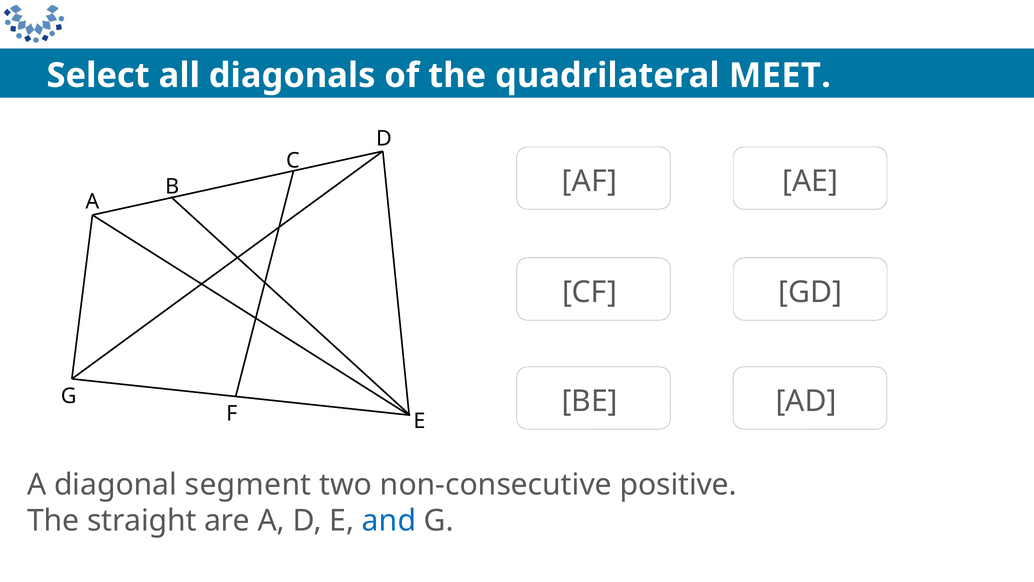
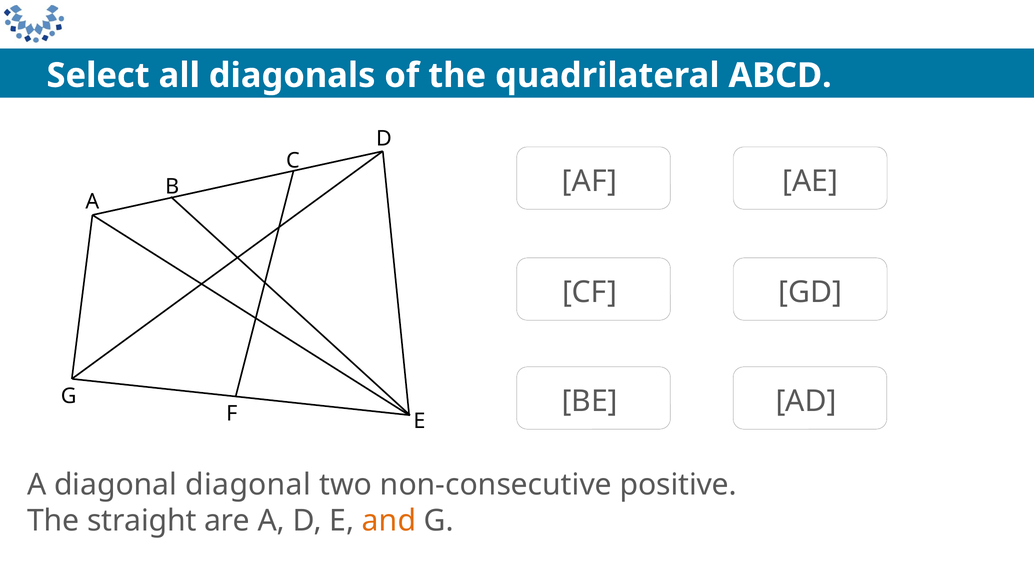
MEET: MEET -> ABCD (780, 76)
diagonal segment: segment -> diagonal (248, 484)
and colour: blue -> orange (389, 521)
